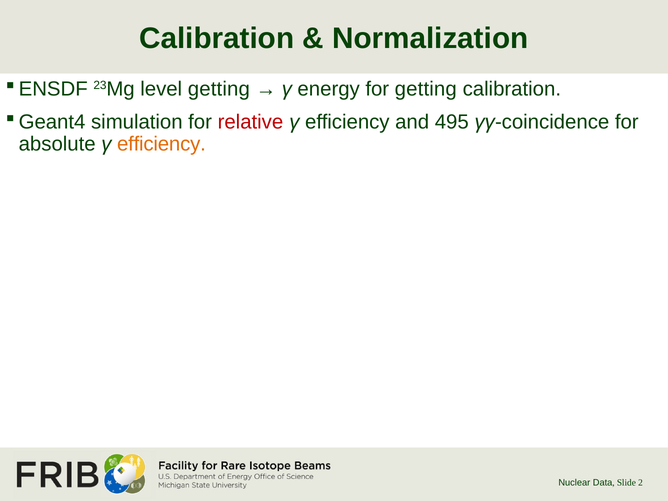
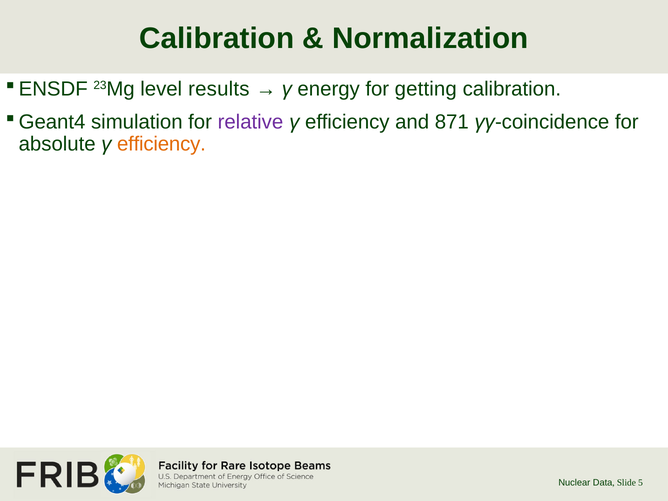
level getting: getting -> results (219, 89)
relative colour: red -> purple (250, 122)
495: 495 -> 871 (452, 122)
2: 2 -> 5 (640, 483)
